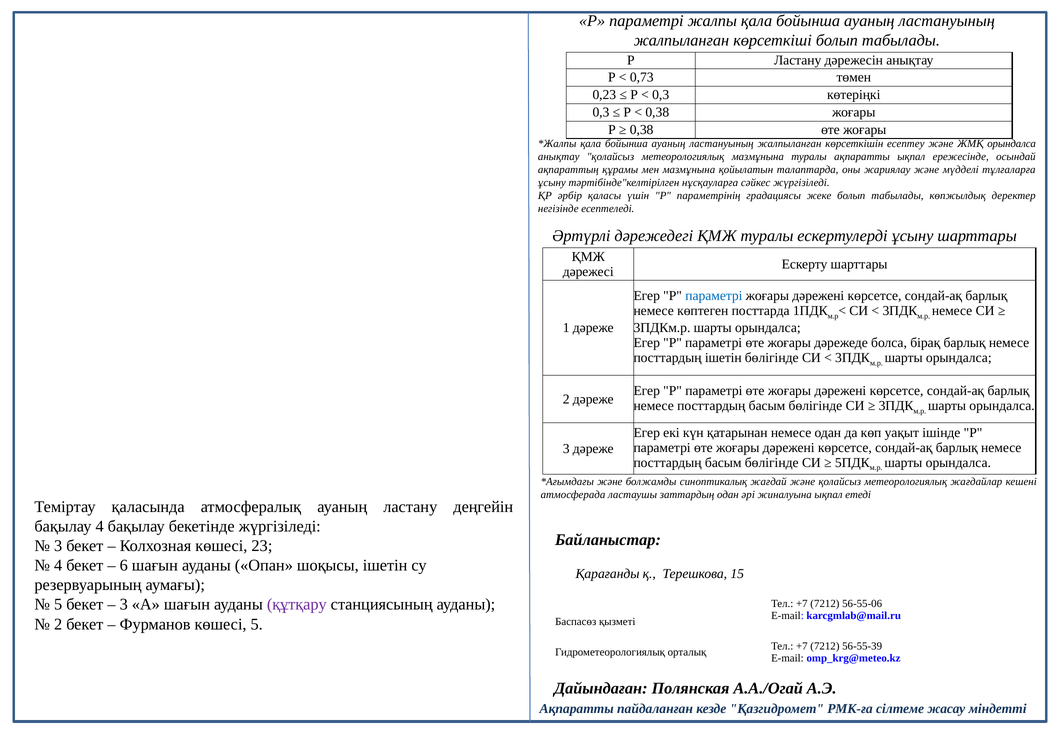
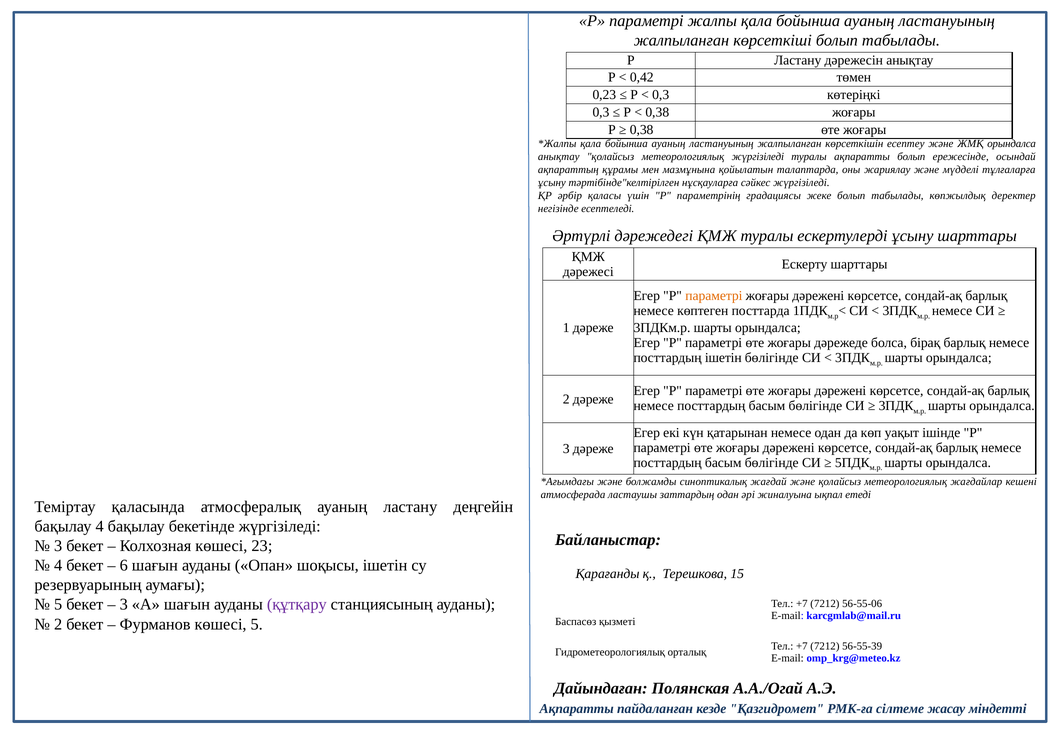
0,73: 0,73 -> 0,42 (642, 77)
метеорологиялық мазмұнына: мазмұнына -> жүргізіледі (758, 157)
ақпаратты ықпал: ықпал -> болып (911, 157)
параметрі colour: blue -> orange (714, 296)
